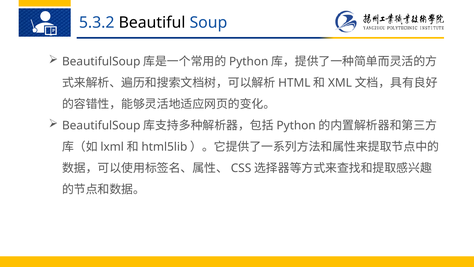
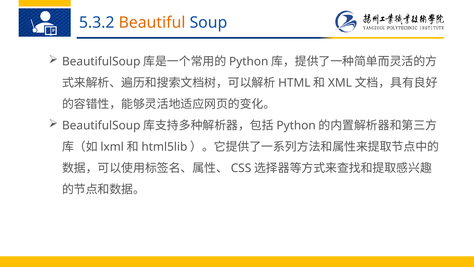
Beautiful colour: black -> orange (152, 23)
